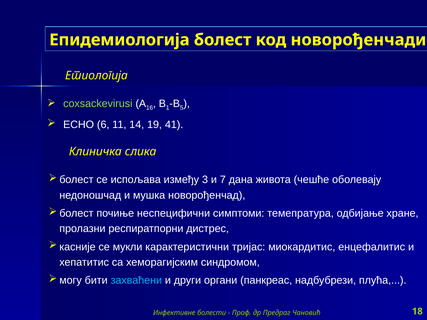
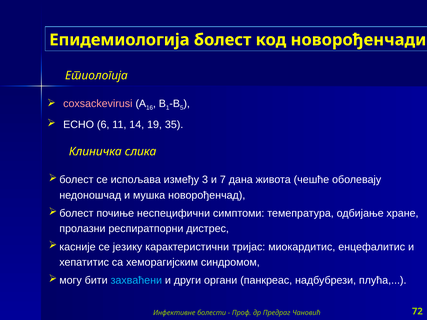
coxsackevirusi colour: light green -> pink (98, 104)
41: 41 -> 35 (174, 125)
мукли: мукли -> језику (128, 247)
18: 18 -> 72 (417, 312)
